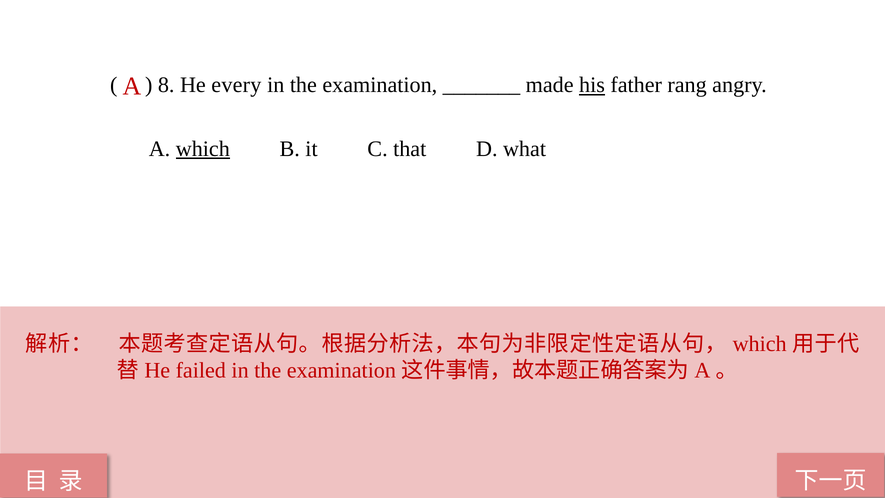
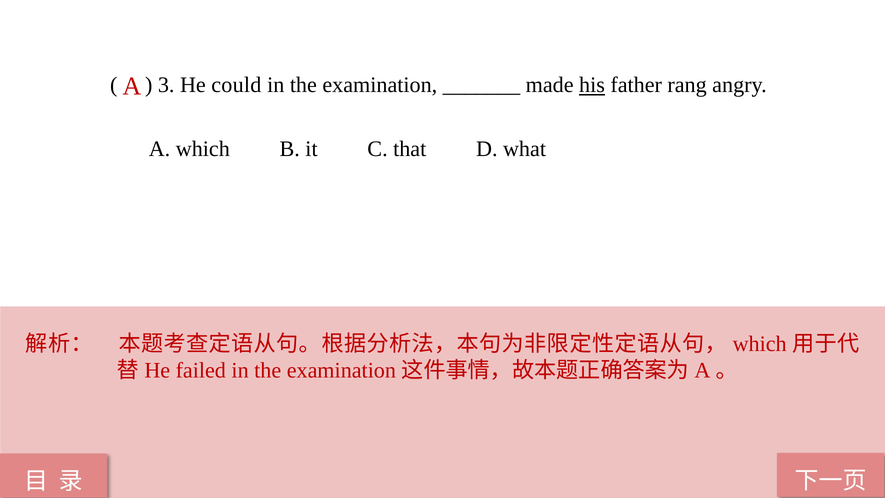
8: 8 -> 3 (166, 85)
every: every -> could (236, 85)
which underline: present -> none (203, 149)
